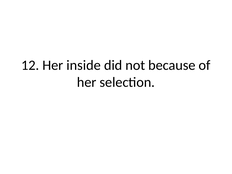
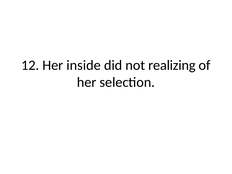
because: because -> realizing (172, 65)
